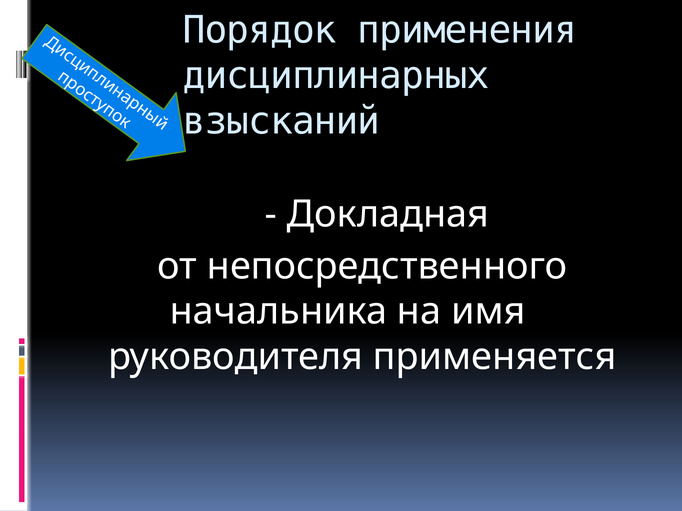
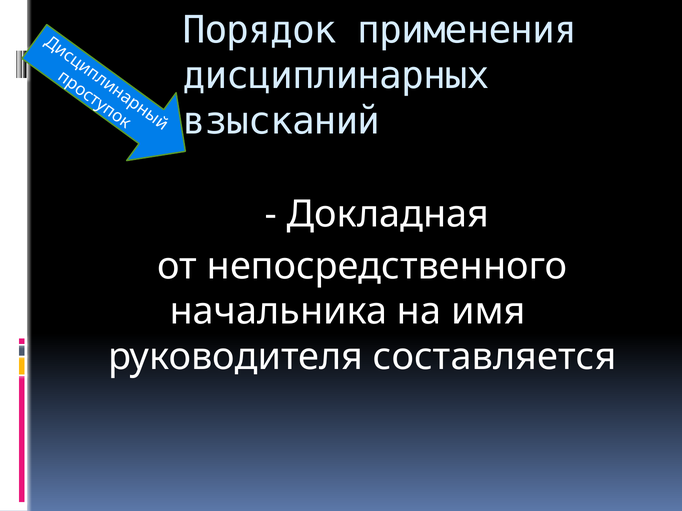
применяется: применяется -> составляется (495, 357)
